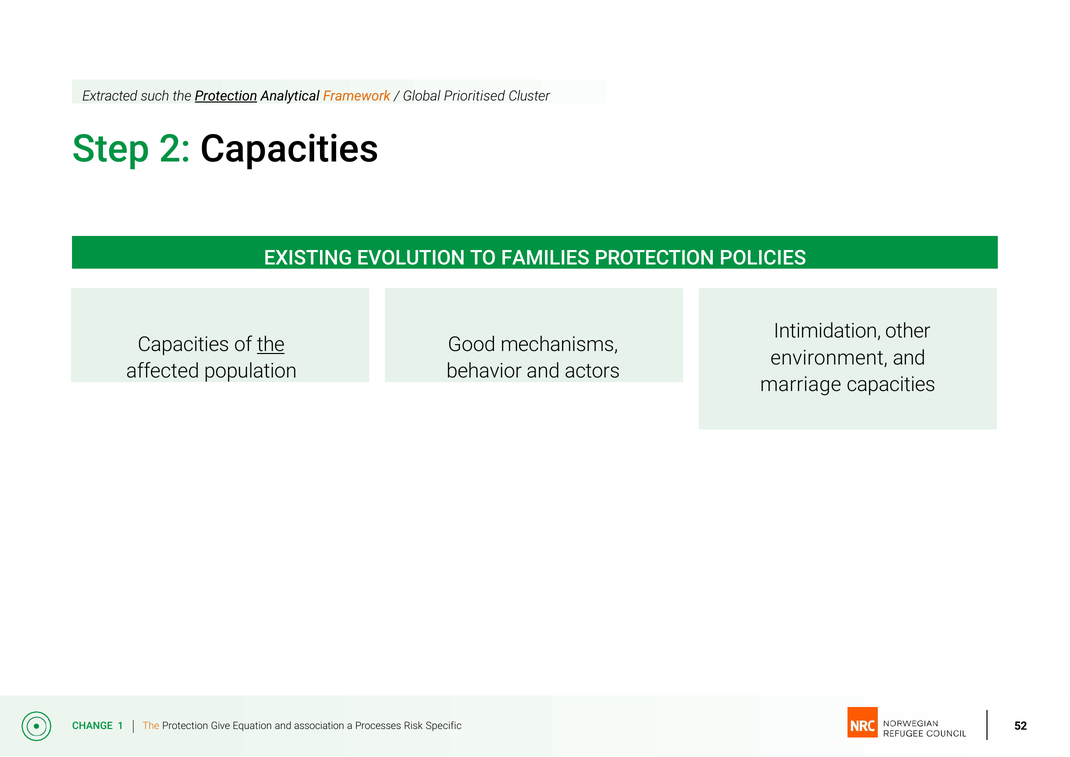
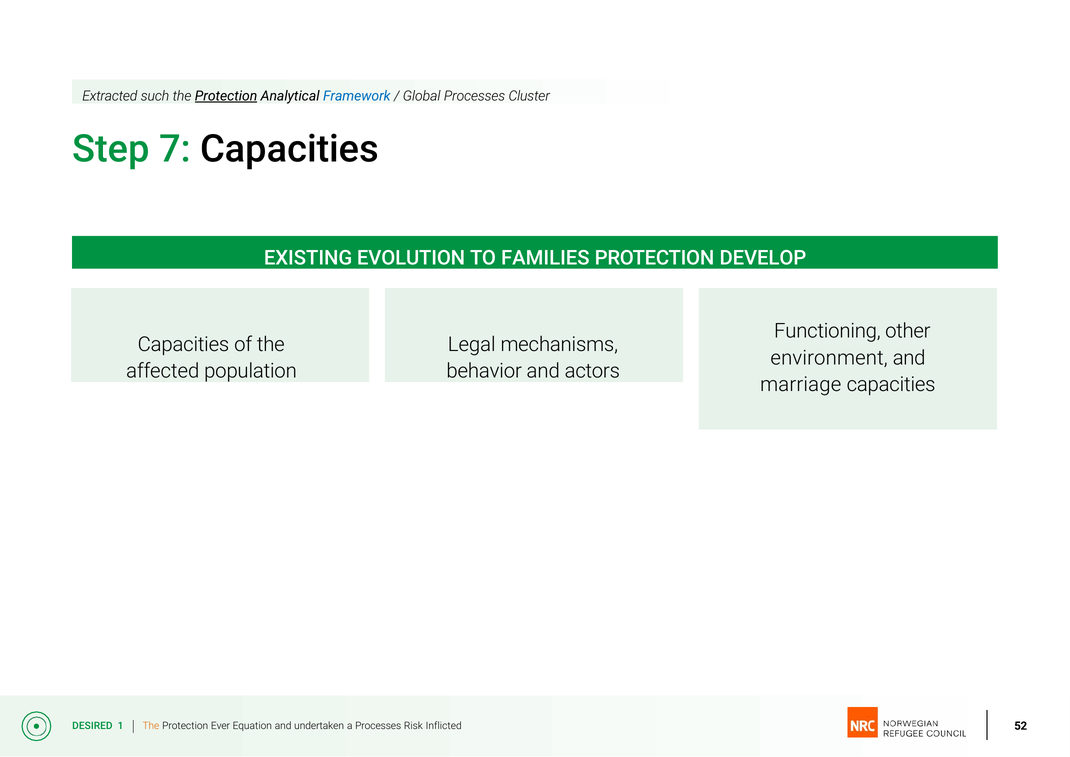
Framework colour: orange -> blue (357, 96)
Global Prioritised: Prioritised -> Processes (475, 96)
2: 2 -> 7 (175, 149)
POLICIES: POLICIES -> DEVELOP (763, 258)
Intimidation: Intimidation -> Functioning (827, 331)
the underline: present -> none (271, 345)
Good: Good -> Legal (472, 345)
CHANGE: CHANGE -> DESIRED (92, 726)
Give: Give -> Ever (220, 726)
association: association -> undertaken (319, 726)
Specific: Specific -> Inflicted (444, 726)
